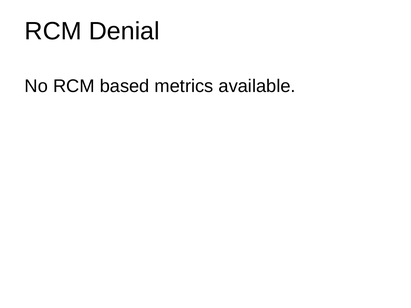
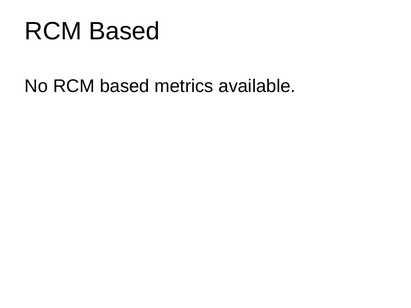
Denial: Denial -> Based (124, 31)
